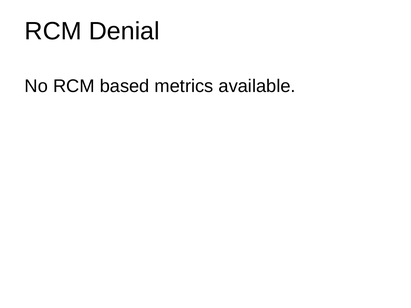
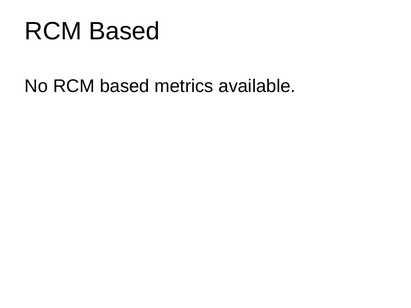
Denial: Denial -> Based (124, 31)
